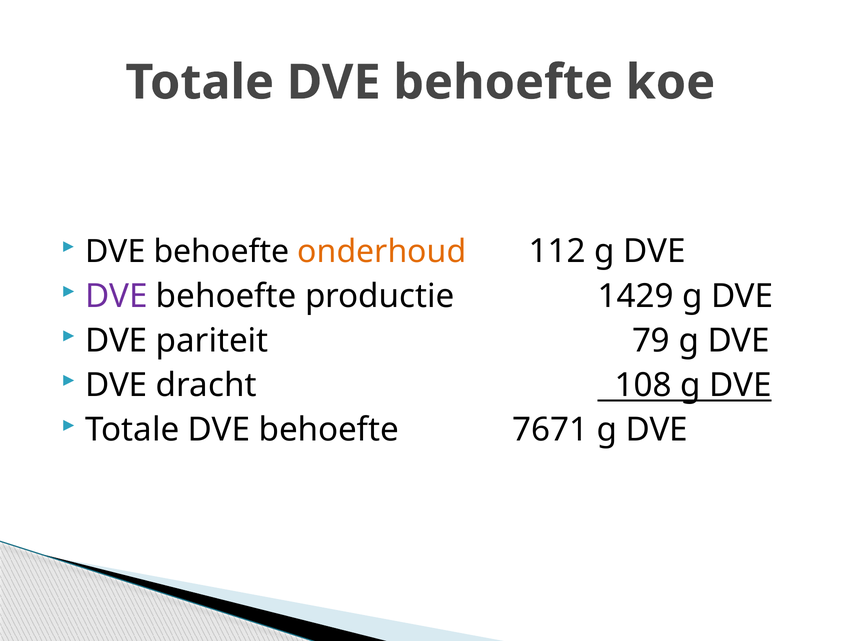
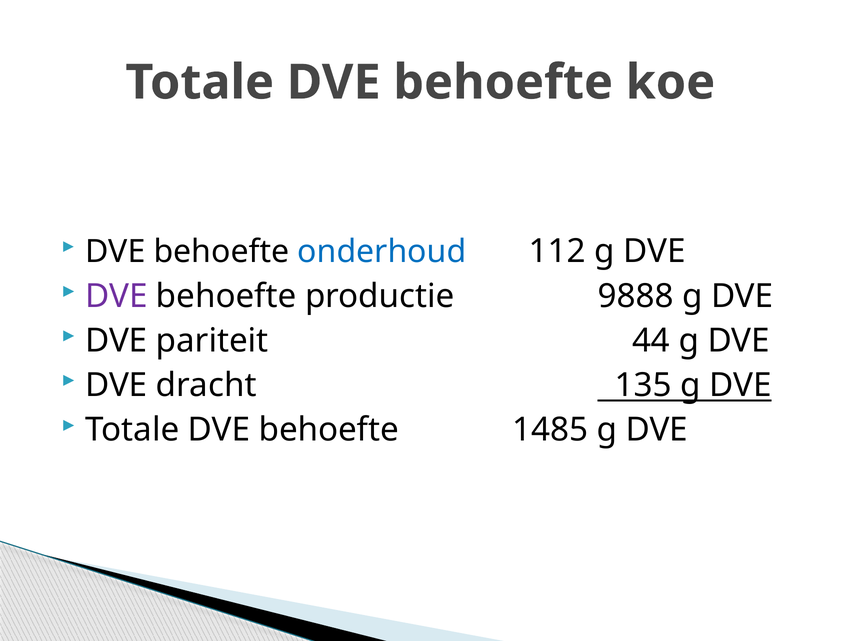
onderhoud colour: orange -> blue (382, 252)
1429: 1429 -> 9888 (636, 296)
79: 79 -> 44 (651, 340)
108: 108 -> 135 (643, 385)
7671: 7671 -> 1485 (550, 430)
